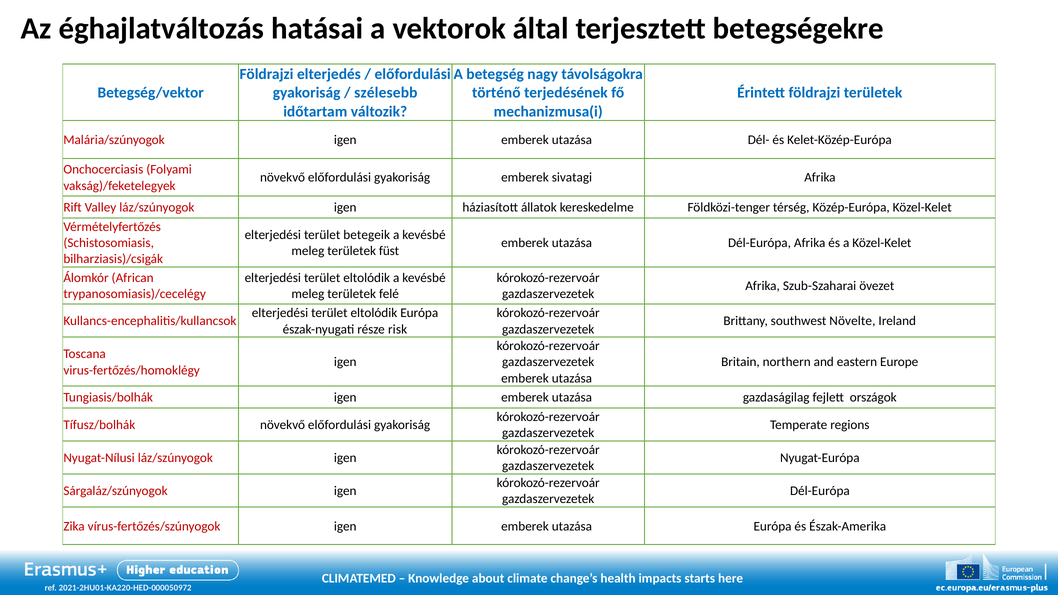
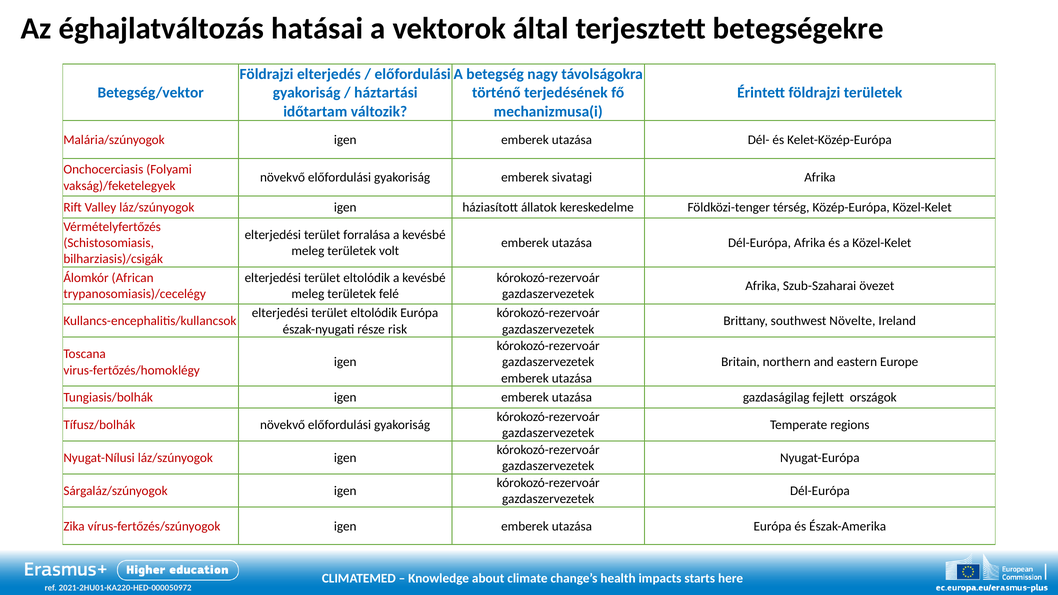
szélesebb: szélesebb -> háztartási (386, 93)
betegeik: betegeik -> forralása (367, 235)
füst: füst -> volt (389, 251)
